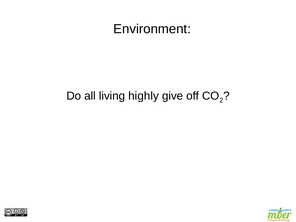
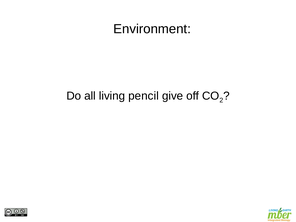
highly: highly -> pencil (144, 96)
